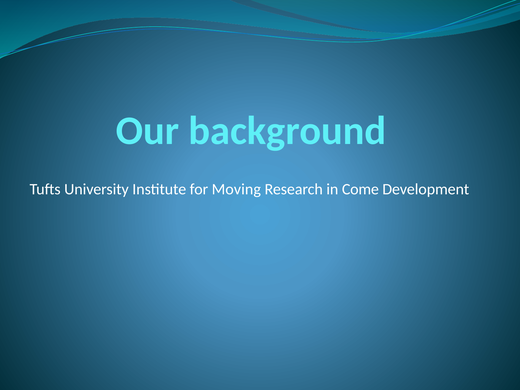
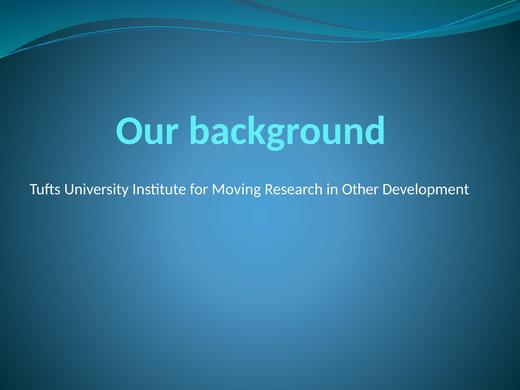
Come: Come -> Other (360, 189)
